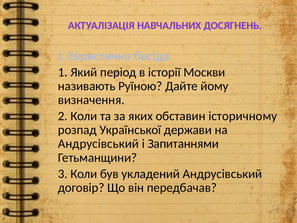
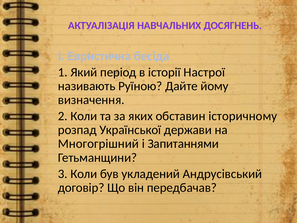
Москви: Москви -> Настрої (204, 72)
Андрусівський: Андрусівський -> Многогрішний (98, 144)
